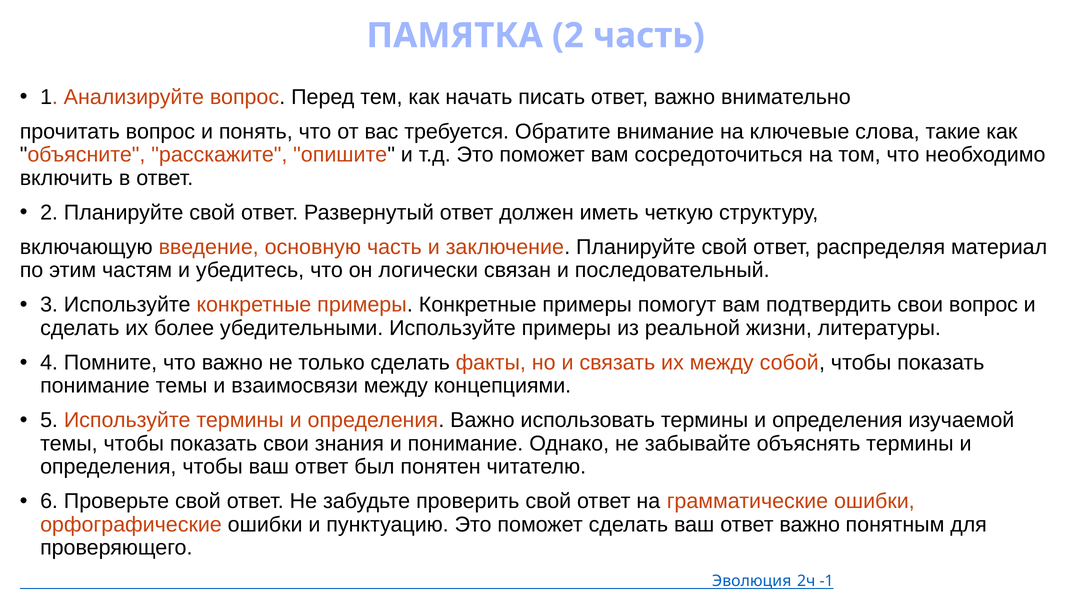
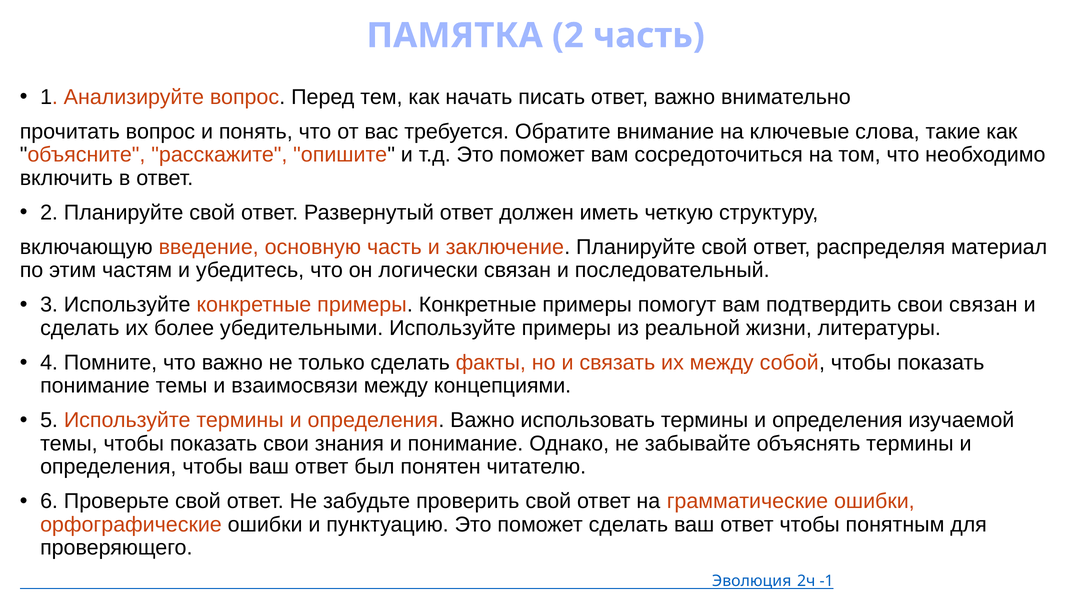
свои вопрос: вопрос -> связан (983, 305)
ваш ответ важно: важно -> чтобы (810, 524)
